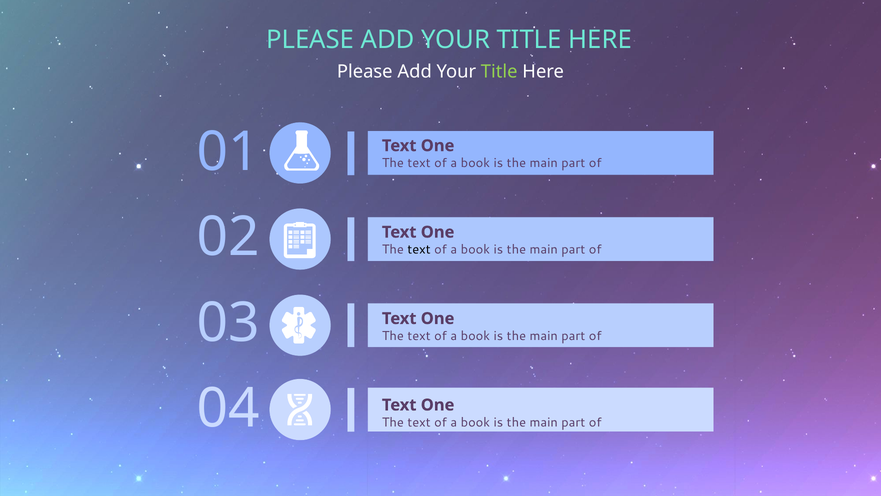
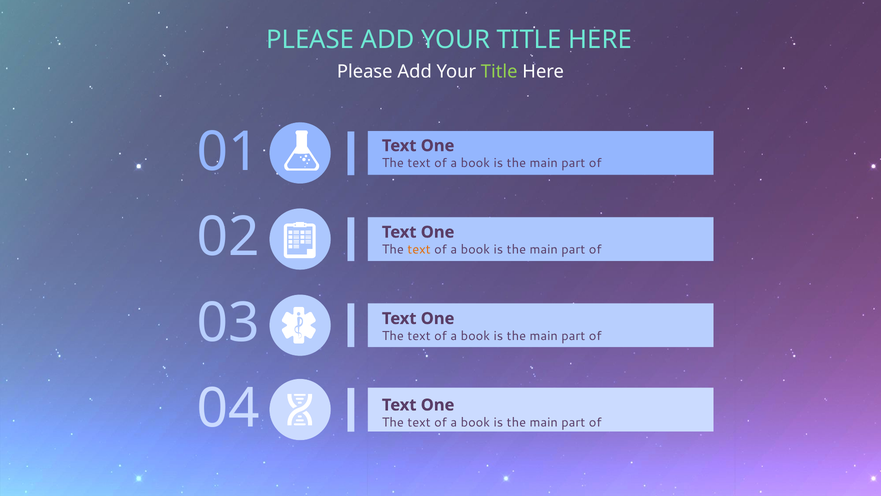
text colour: black -> orange (419, 249)
